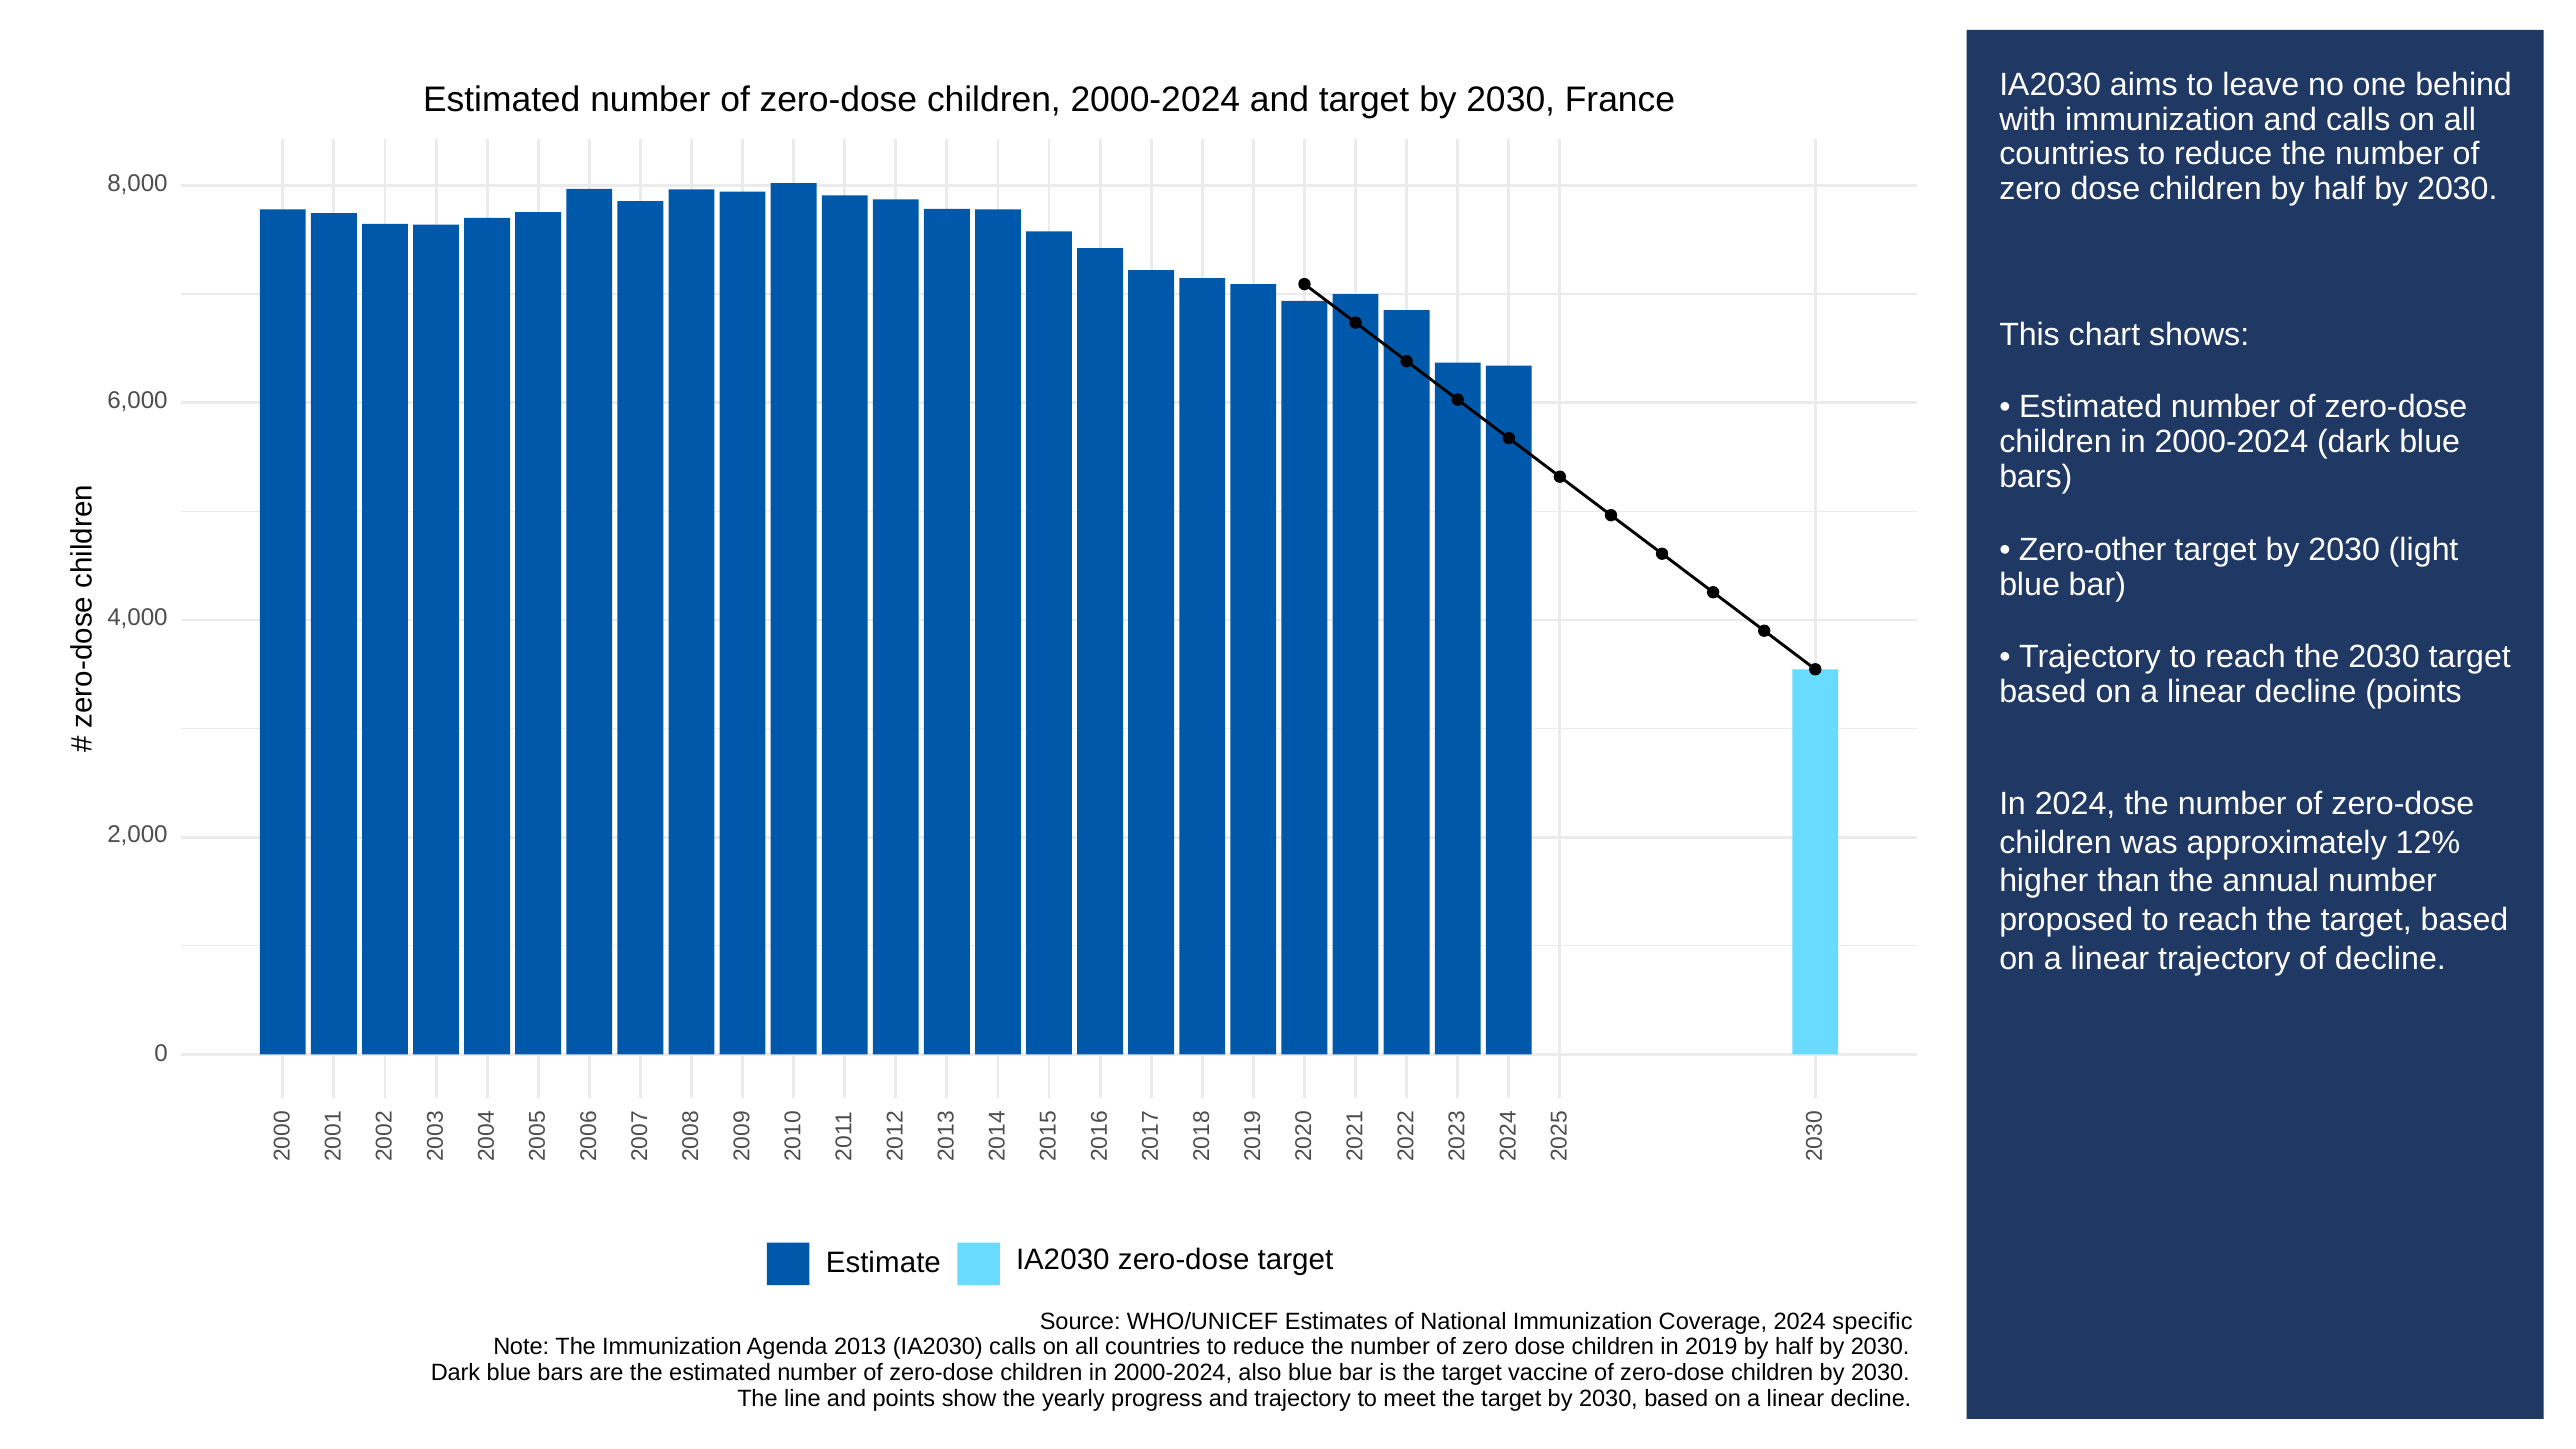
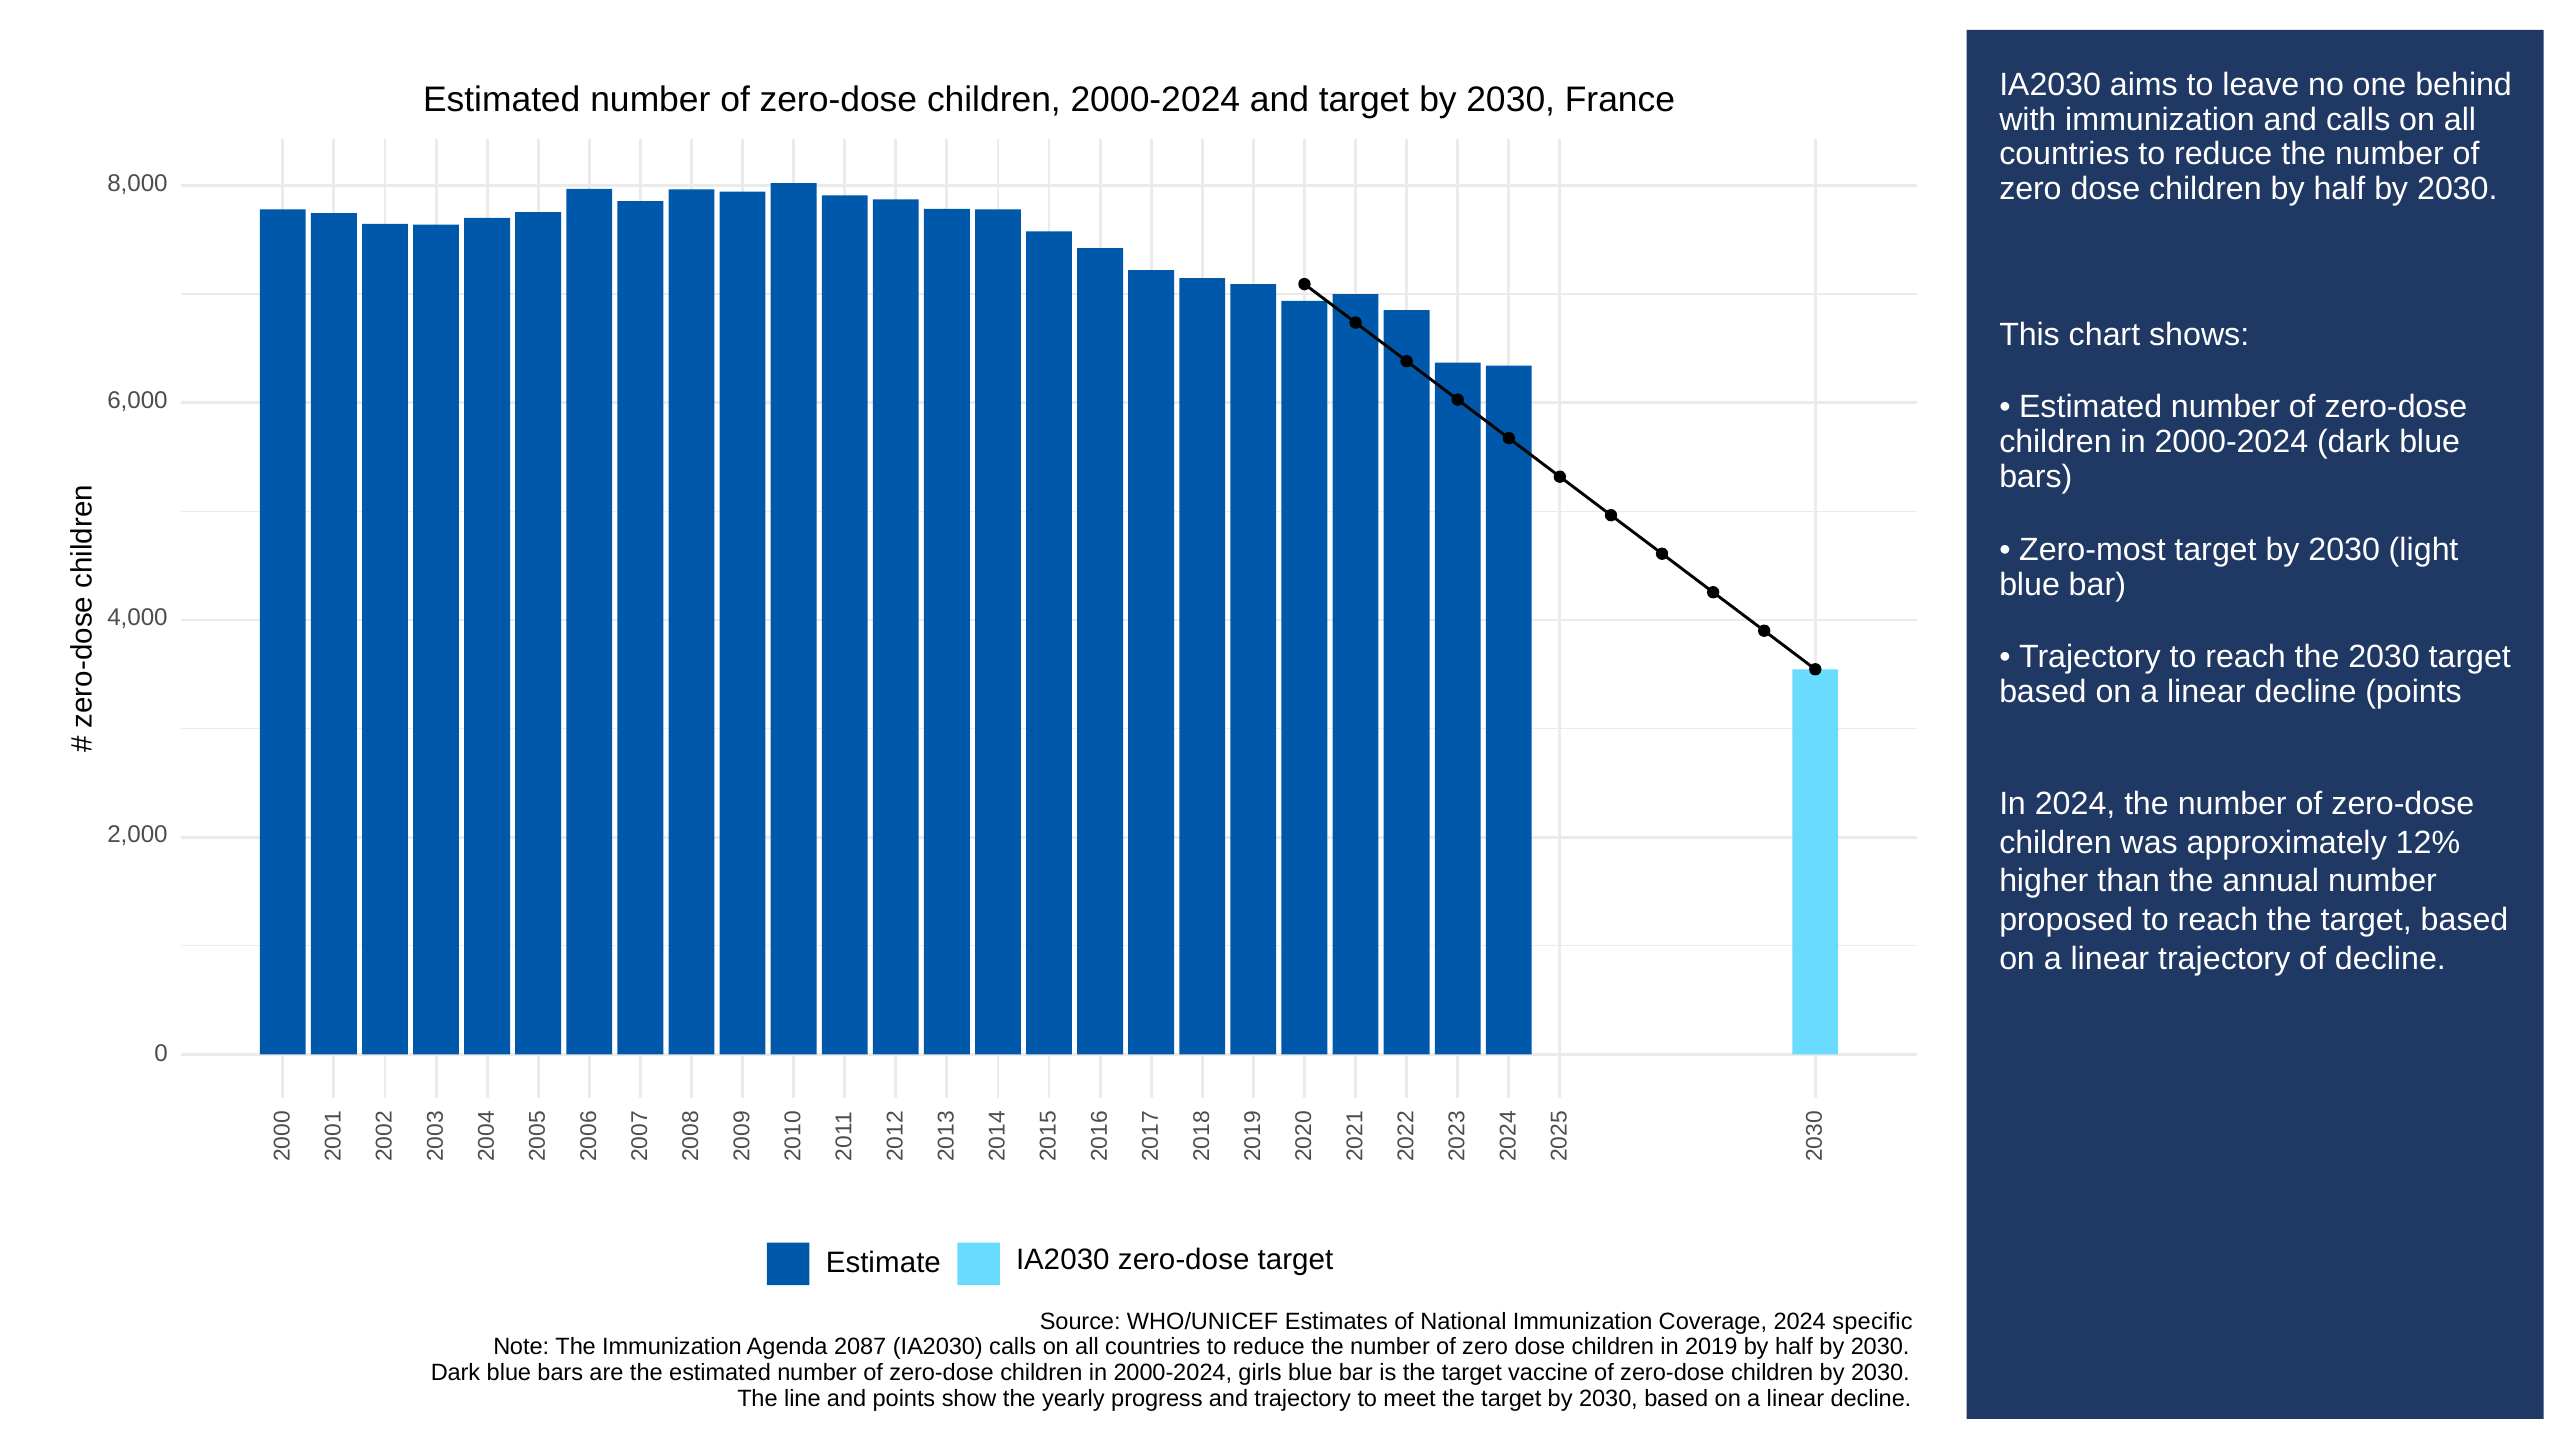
Zero-other: Zero-other -> Zero-most (2092, 550)
2013: 2013 -> 2087 (860, 1347)
also: also -> girls (1260, 1373)
